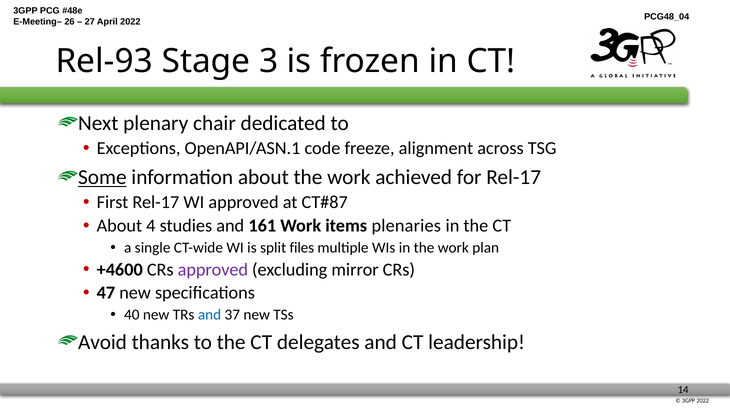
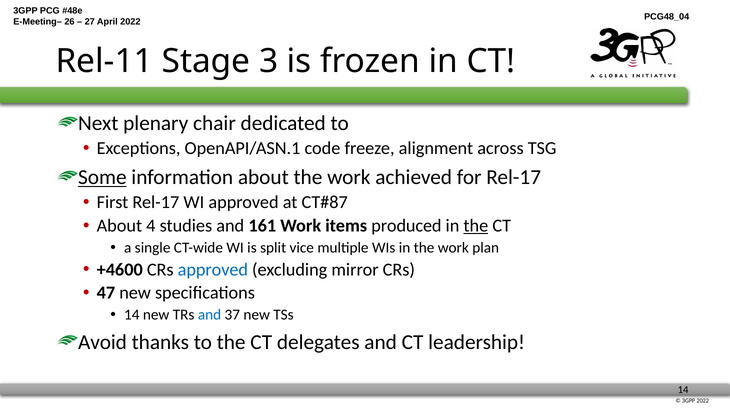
Rel-93: Rel-93 -> Rel-11 (104, 61)
plenaries: plenaries -> produced (406, 226)
the underline: none -> present (476, 226)
files: files -> vice (302, 248)
approved colour: purple -> blue (213, 270)
40: 40 -> 14 (132, 315)
